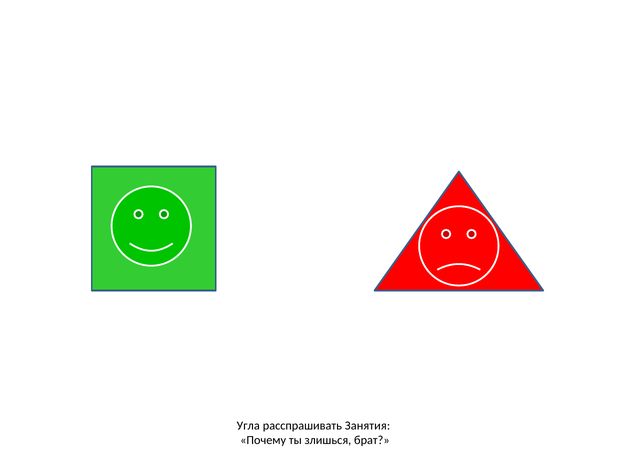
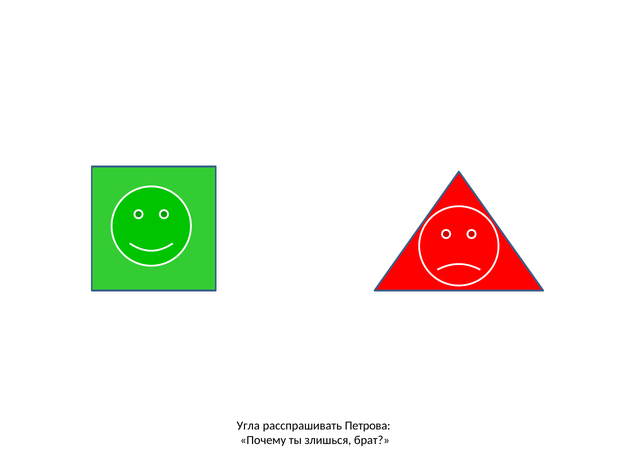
Занятия: Занятия -> Петрова (368, 426)
